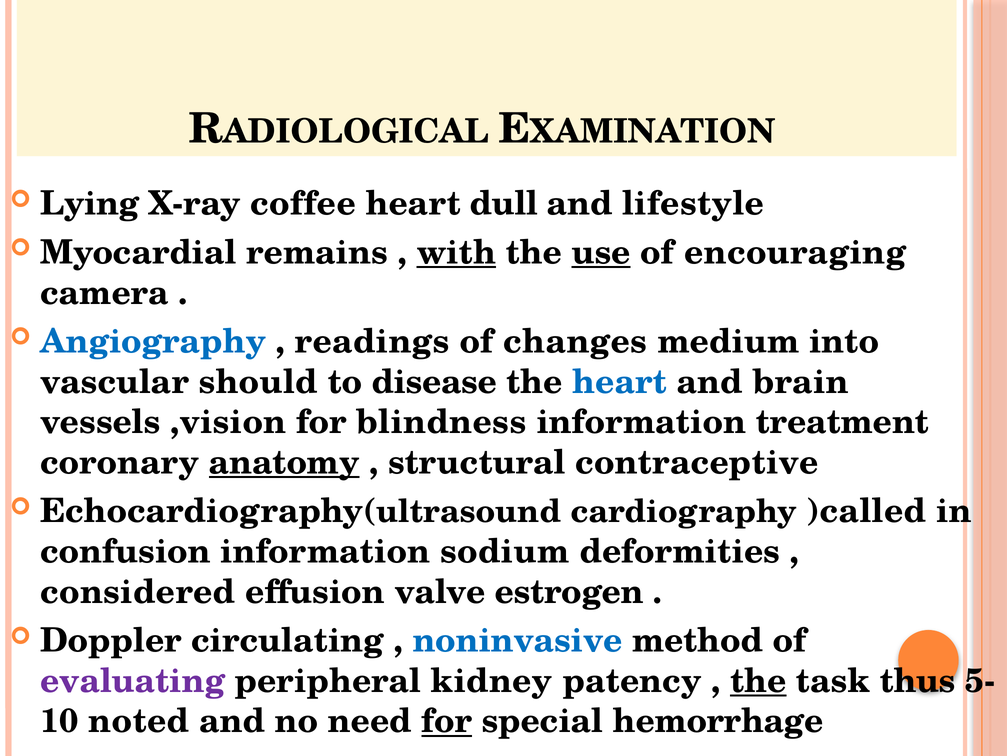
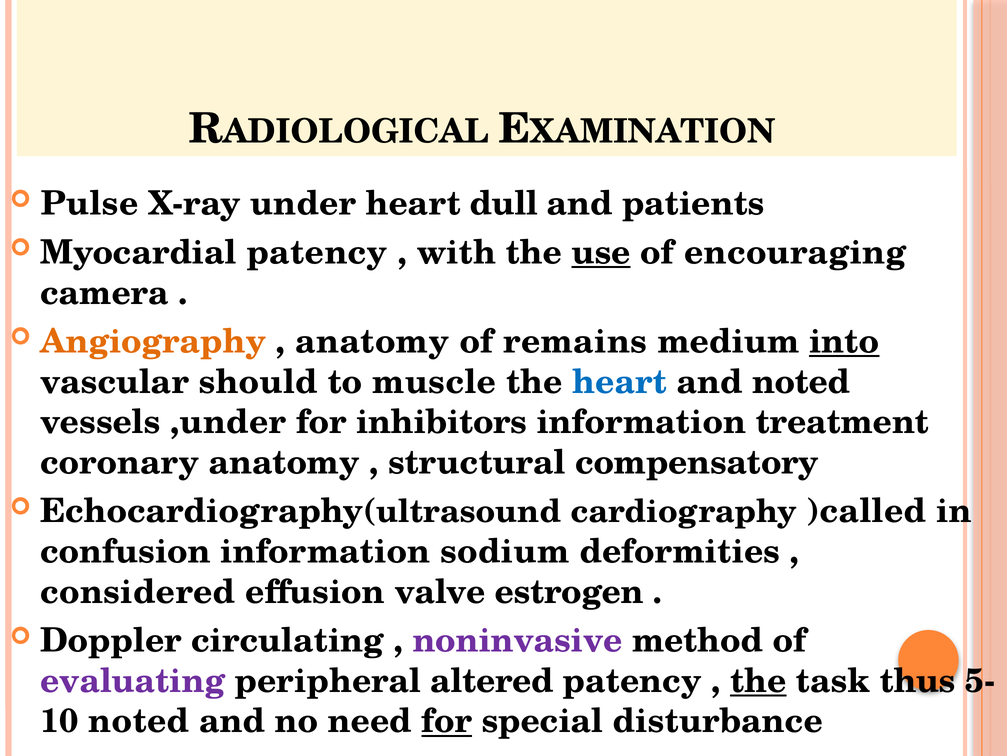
Lying: Lying -> Pulse (89, 204)
coffee: coffee -> under (303, 204)
lifestyle: lifestyle -> patients (693, 204)
Myocardial remains: remains -> patency (317, 252)
with underline: present -> none (456, 252)
Angiography colour: blue -> orange (153, 341)
readings: readings -> anatomy (372, 341)
changes: changes -> remains (575, 341)
into underline: none -> present (844, 341)
disease: disease -> muscle (434, 382)
and brain: brain -> noted (801, 382)
,vision: ,vision -> ,under (228, 422)
blindness: blindness -> inhibitors (442, 422)
anatomy underline: present -> none (284, 462)
contraceptive: contraceptive -> compensatory (697, 462)
noninvasive colour: blue -> purple (518, 640)
kidney: kidney -> altered (492, 680)
hemorrhage: hemorrhage -> disturbance (718, 721)
